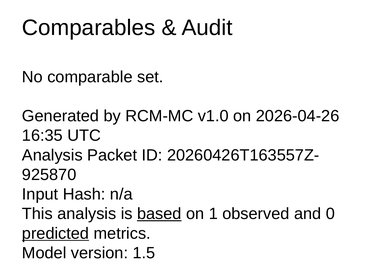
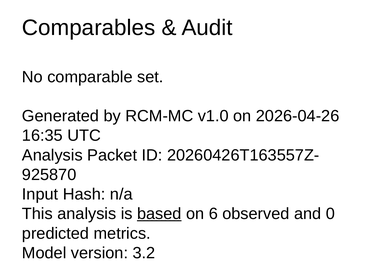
1: 1 -> 6 (213, 214)
predicted underline: present -> none (56, 234)
1.5: 1.5 -> 3.2 (144, 253)
